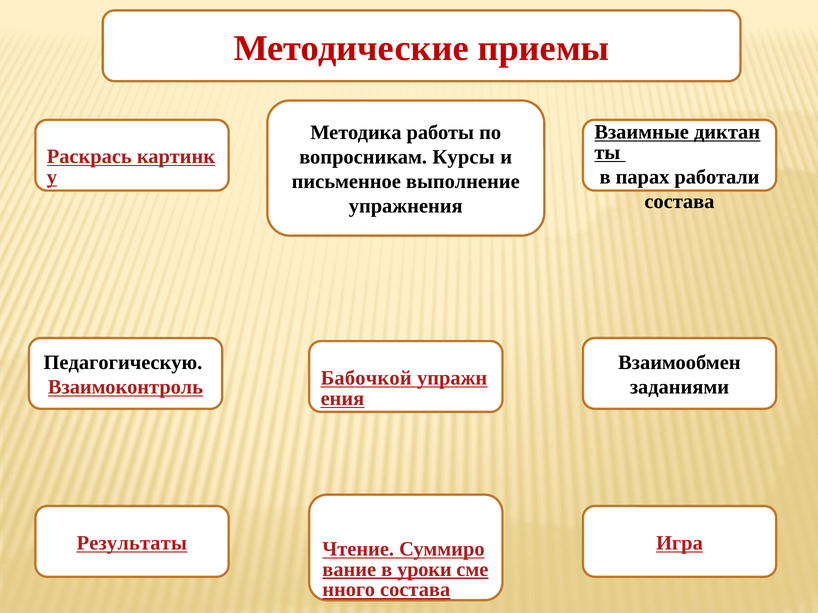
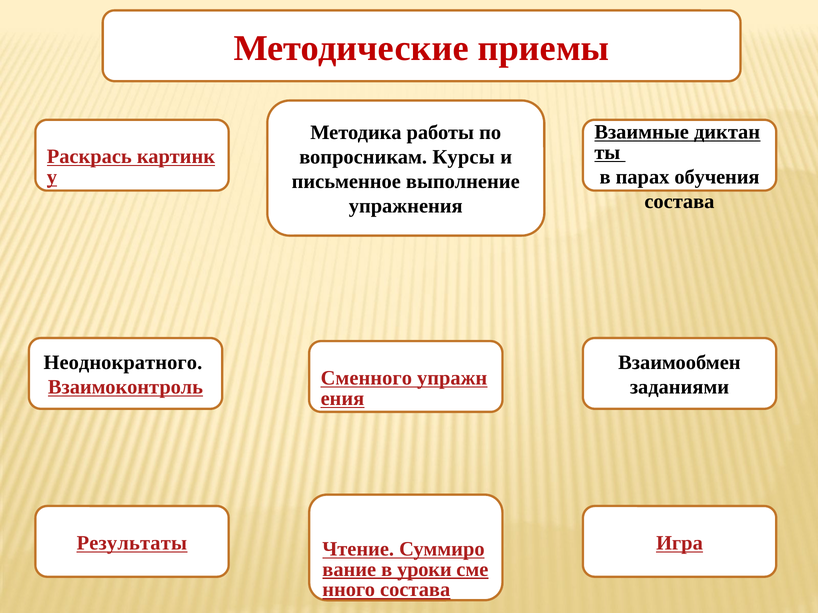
работали: работали -> обучения (717, 177)
Педагогическую: Педагогическую -> Неоднократного (123, 363)
Бабочкой: Бабочкой -> Сменного (366, 378)
